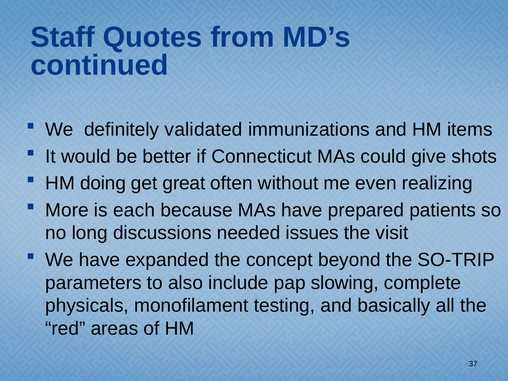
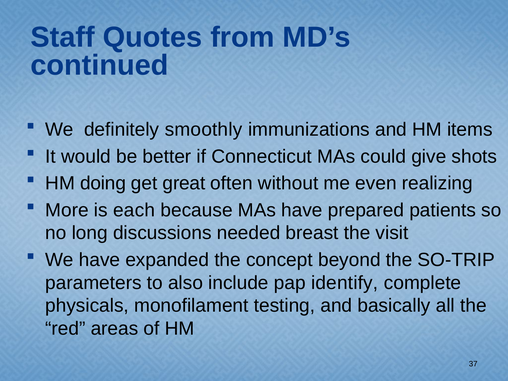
validated: validated -> smoothly (204, 130)
issues: issues -> breast (312, 233)
slowing: slowing -> identify (345, 283)
